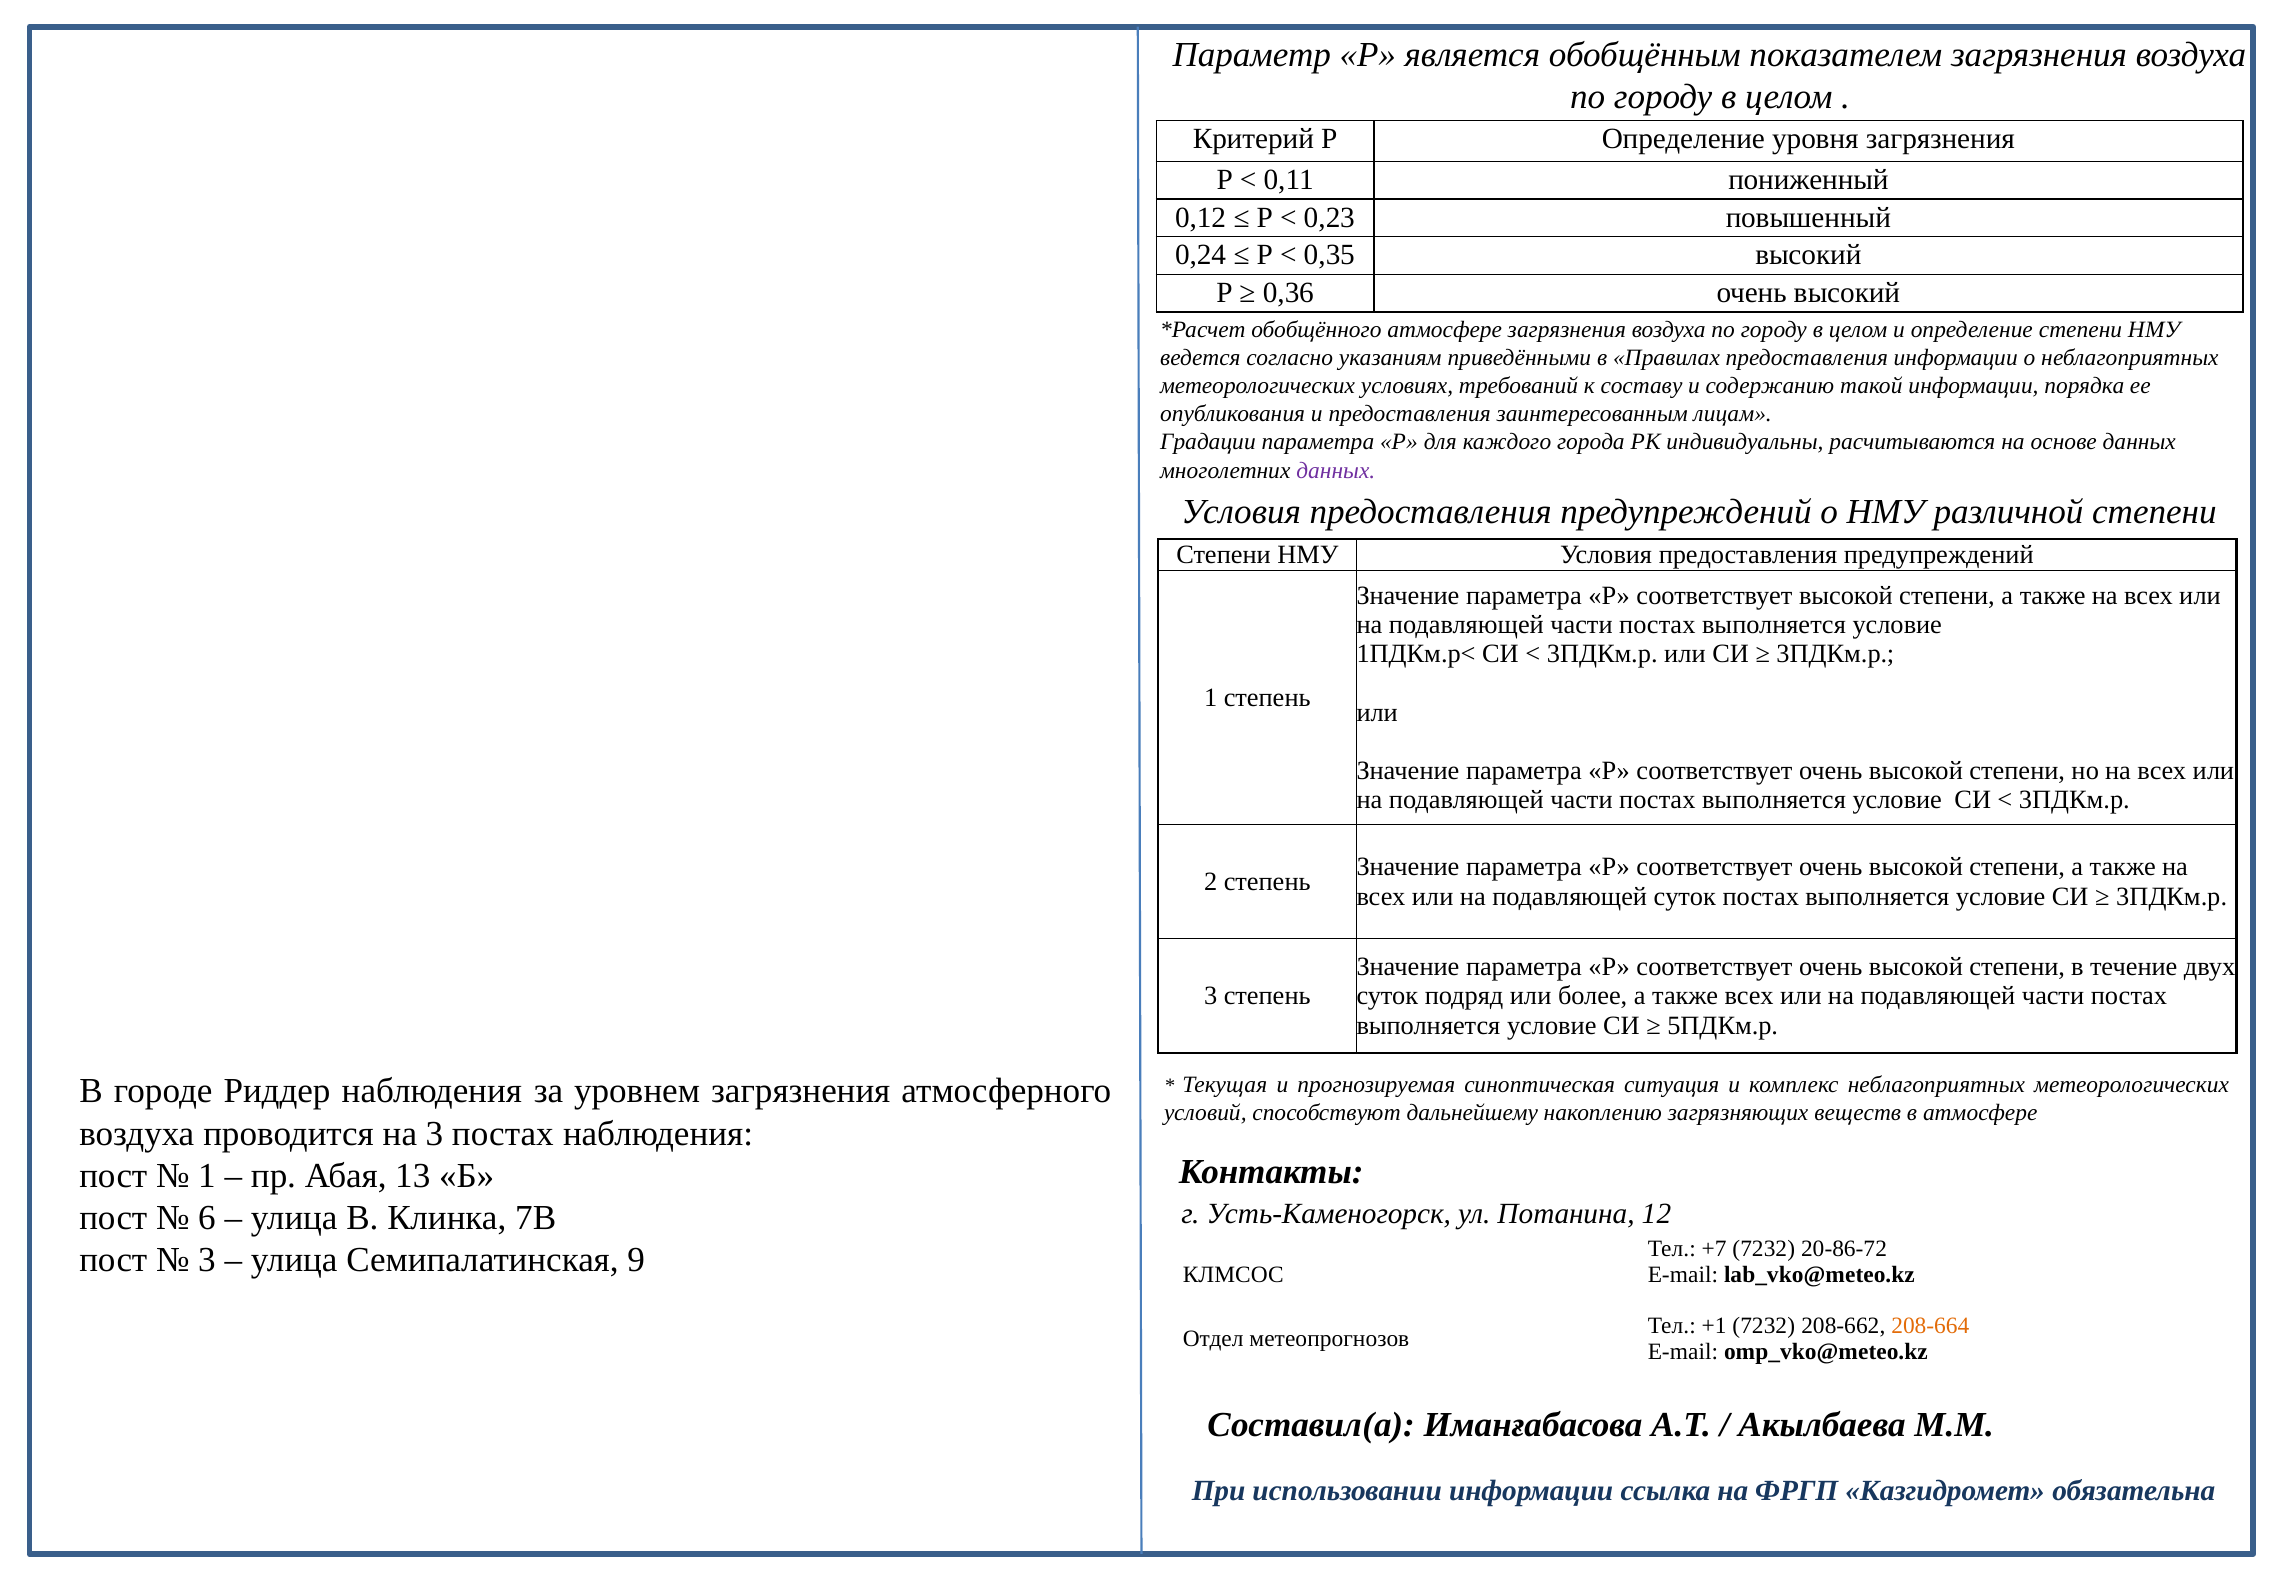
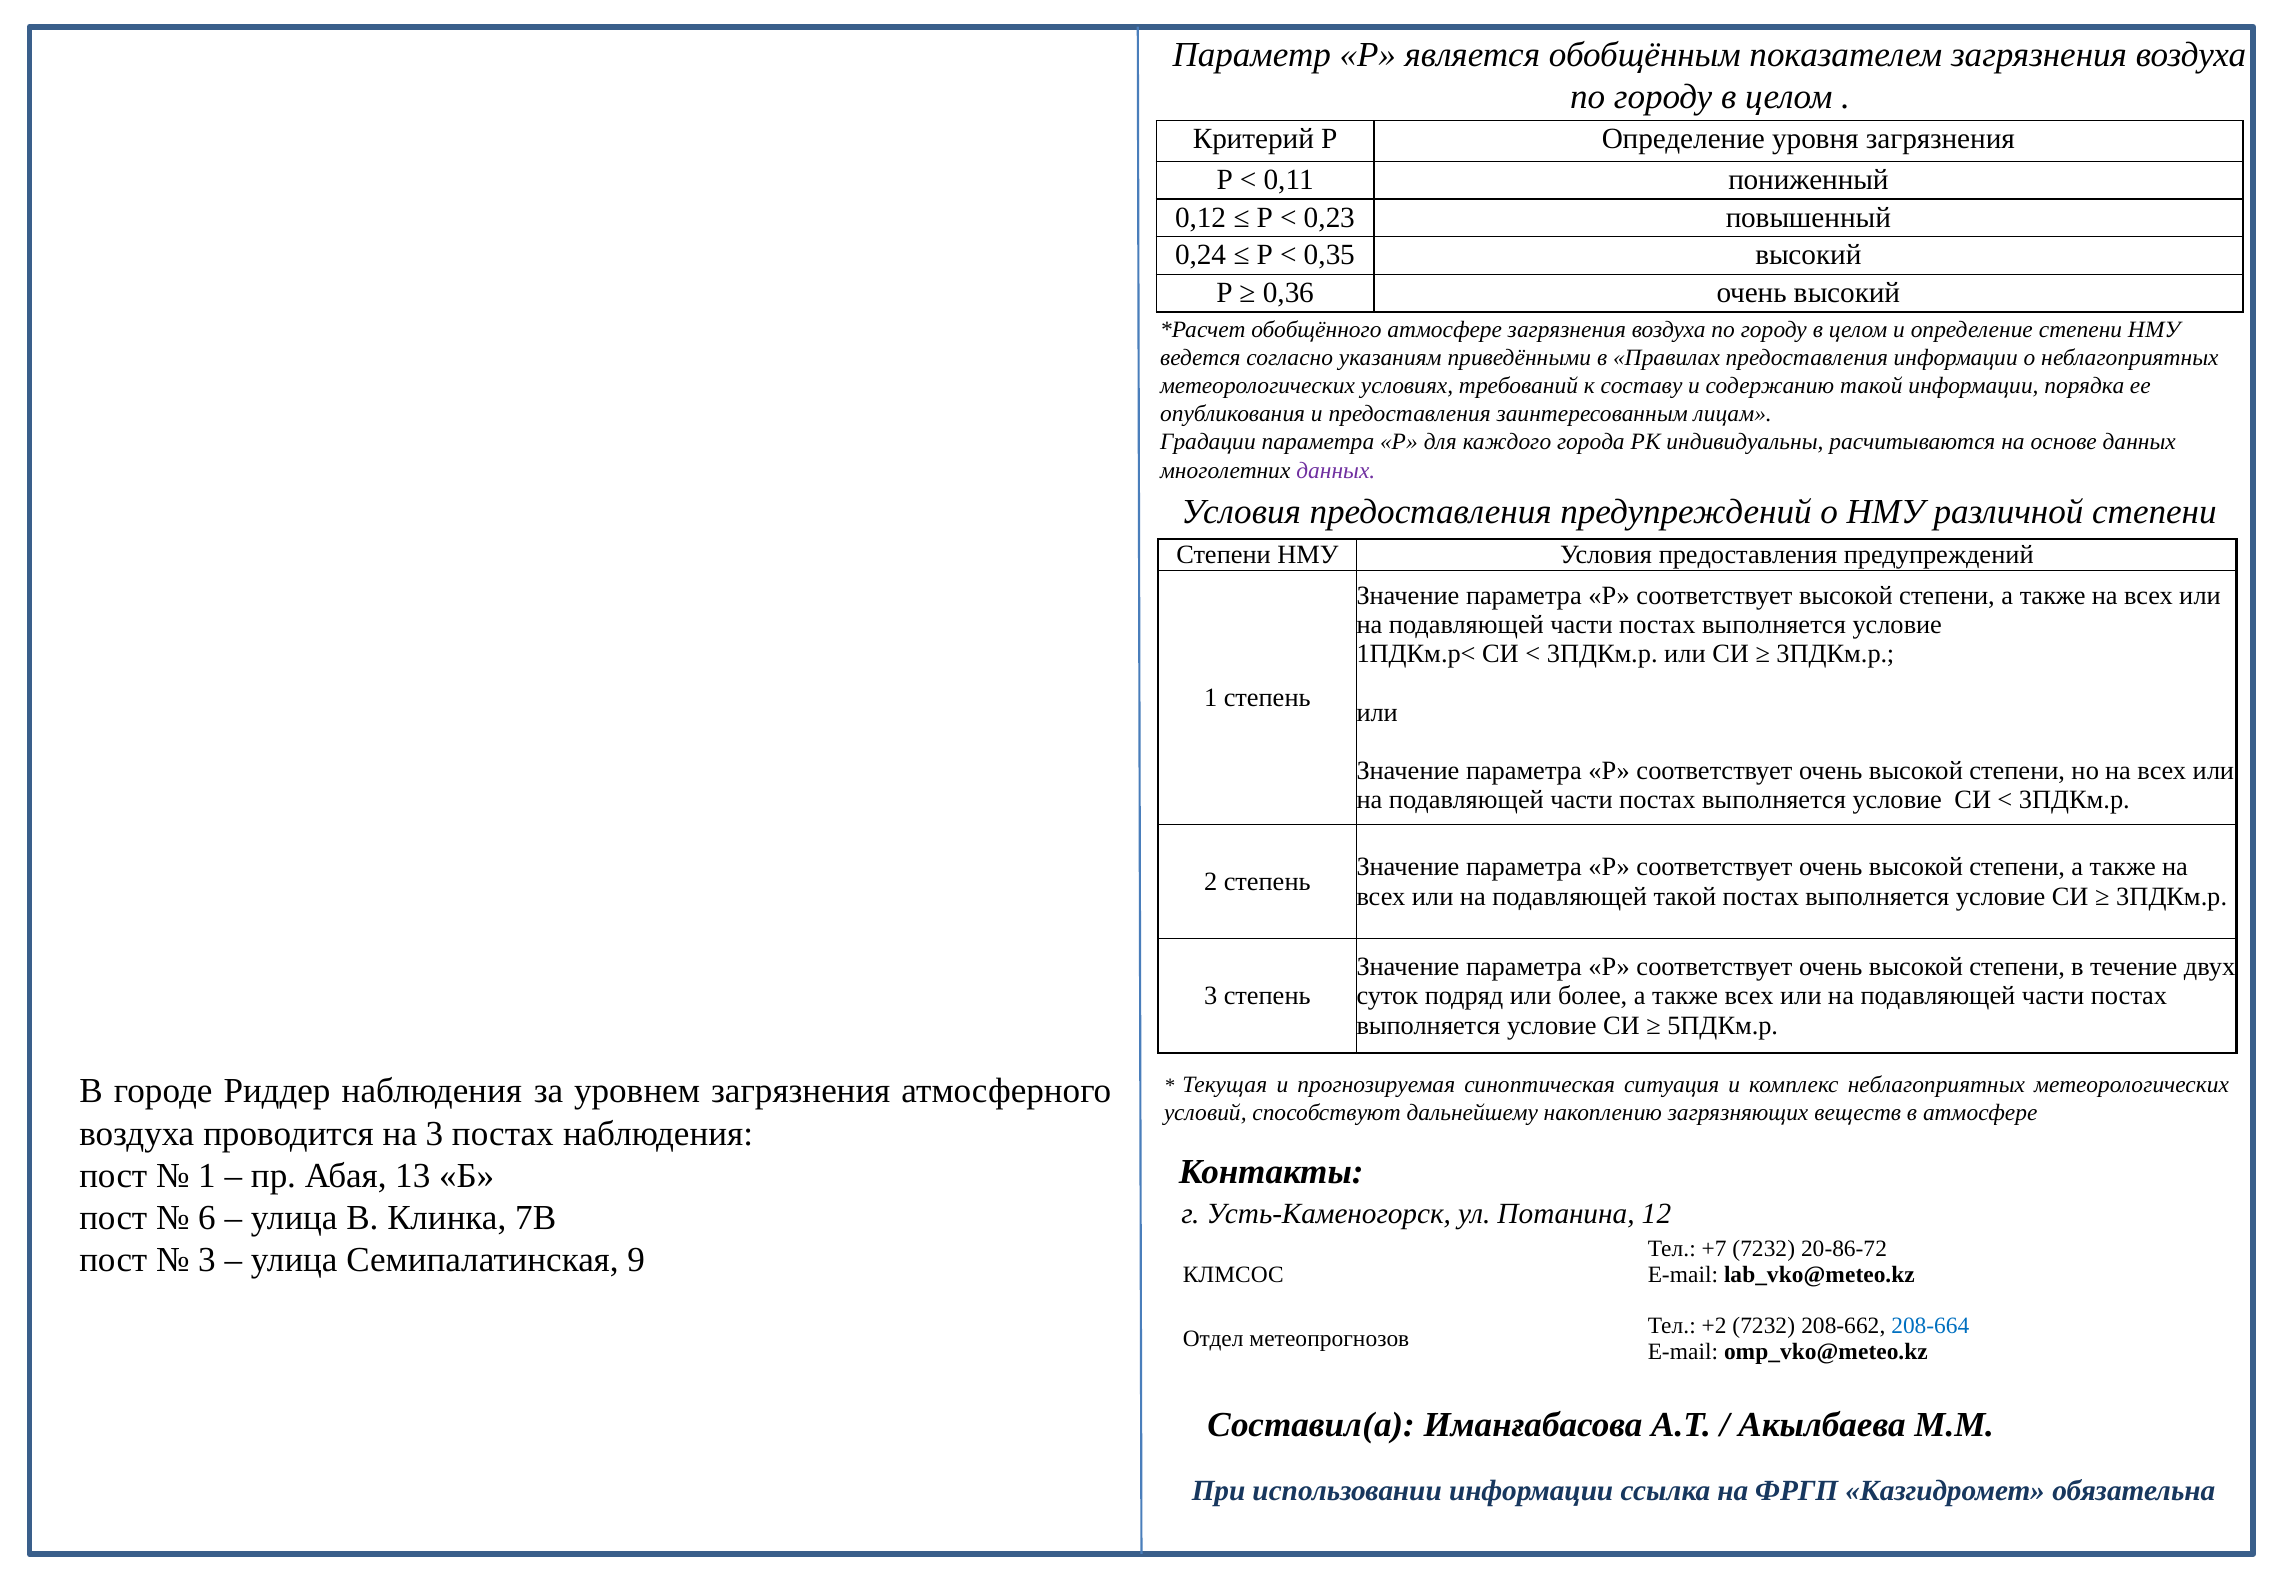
подавляющей суток: суток -> такой (1685, 896)
+1: +1 -> +2 (1714, 1325)
208-664 colour: orange -> blue (1930, 1325)
